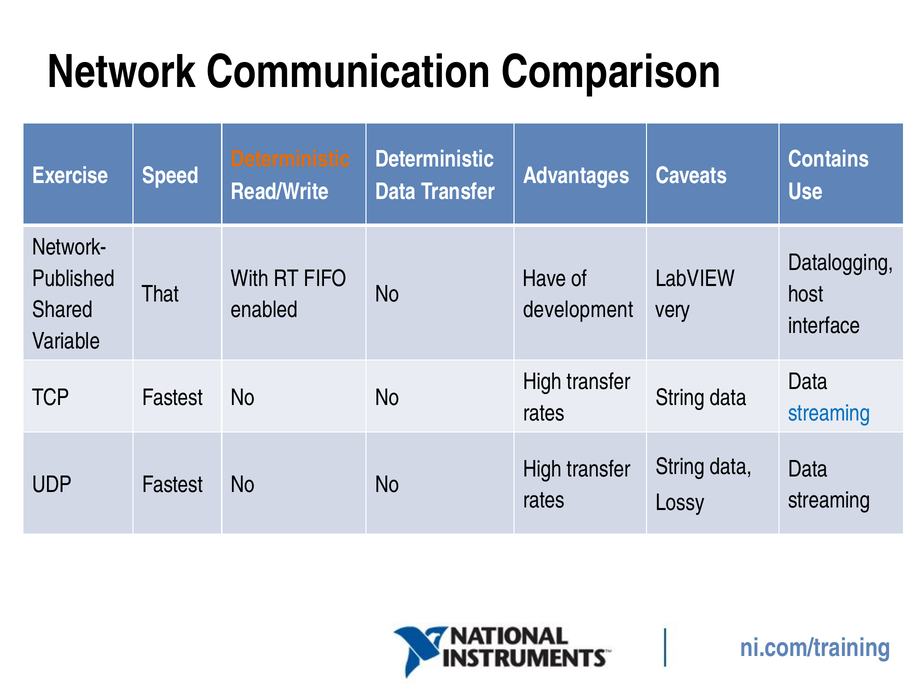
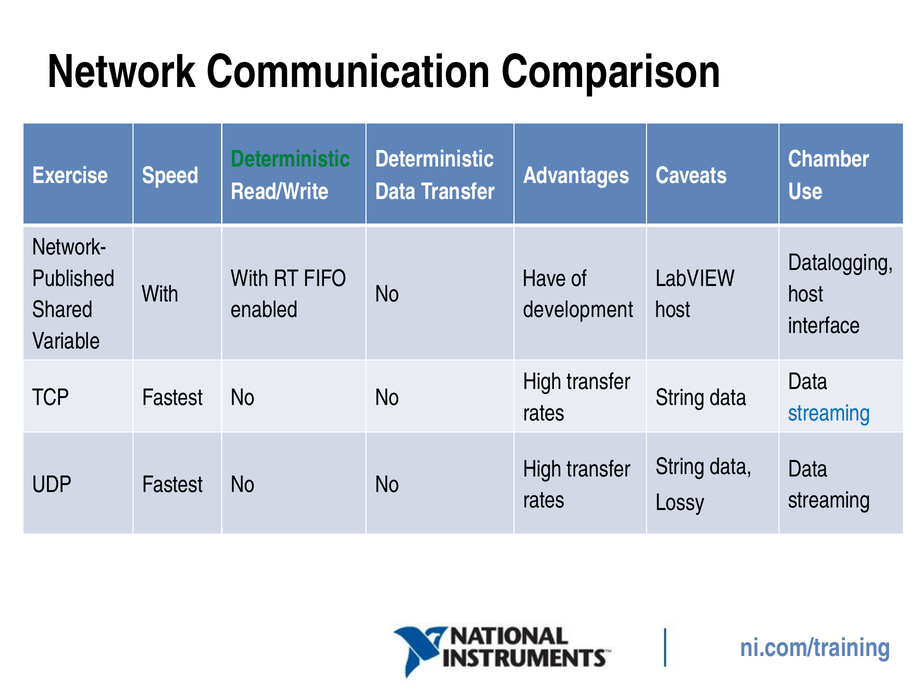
Deterministic colour: orange -> green (290, 159)
Contains: Contains -> Chamber (829, 159)
That: That -> With (160, 294)
very: very -> host (673, 310)
